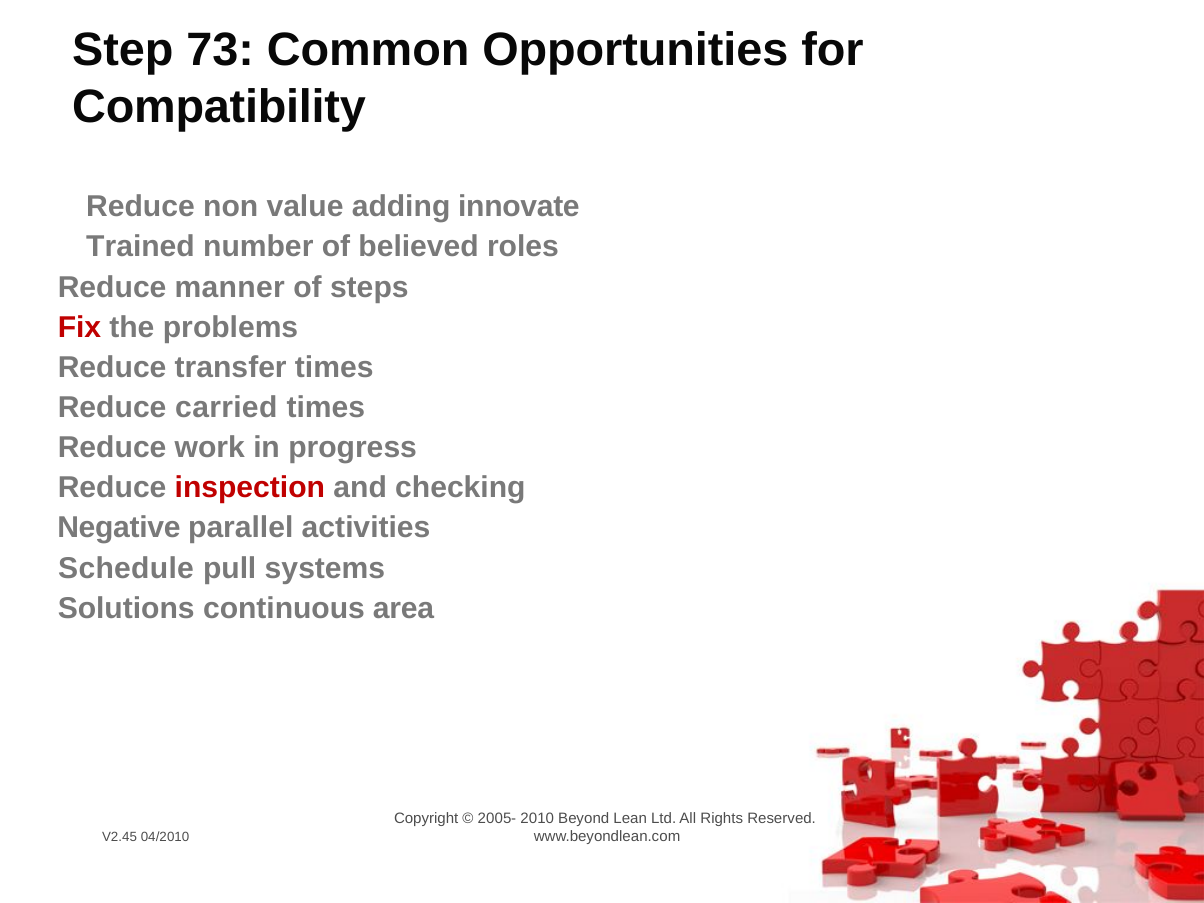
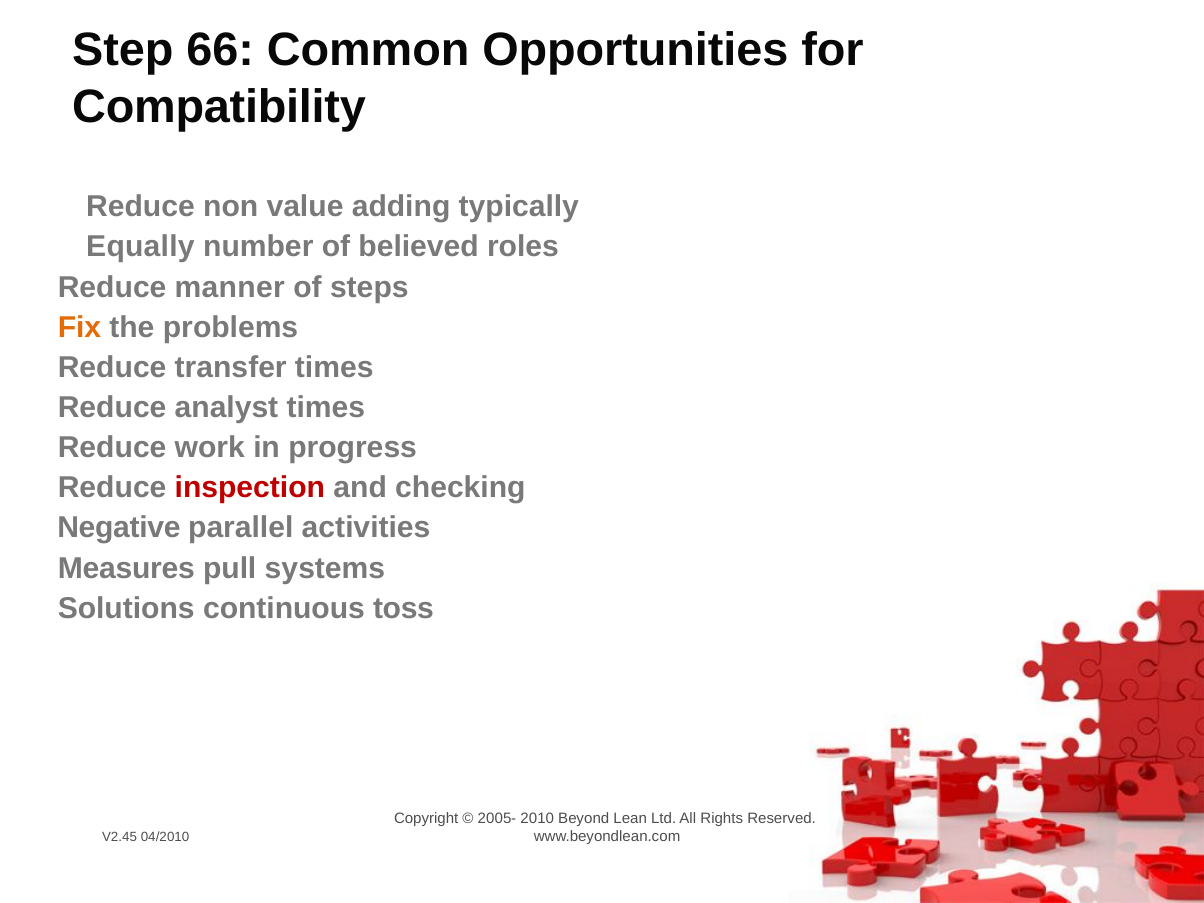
73: 73 -> 66 (220, 50)
innovate: innovate -> typically (519, 207)
Trained: Trained -> Equally (140, 247)
Fix colour: red -> orange (79, 327)
carried: carried -> analyst (226, 408)
Schedule: Schedule -> Measures (126, 568)
area: area -> toss (403, 608)
